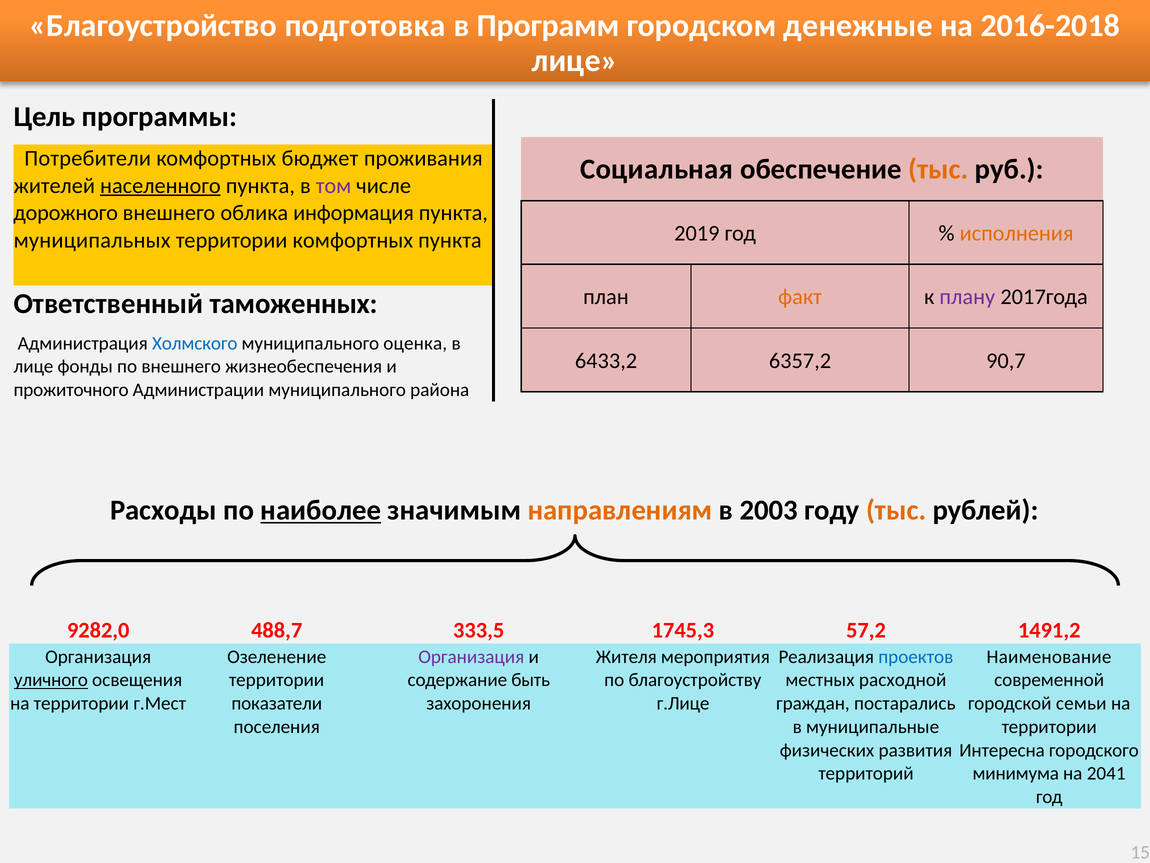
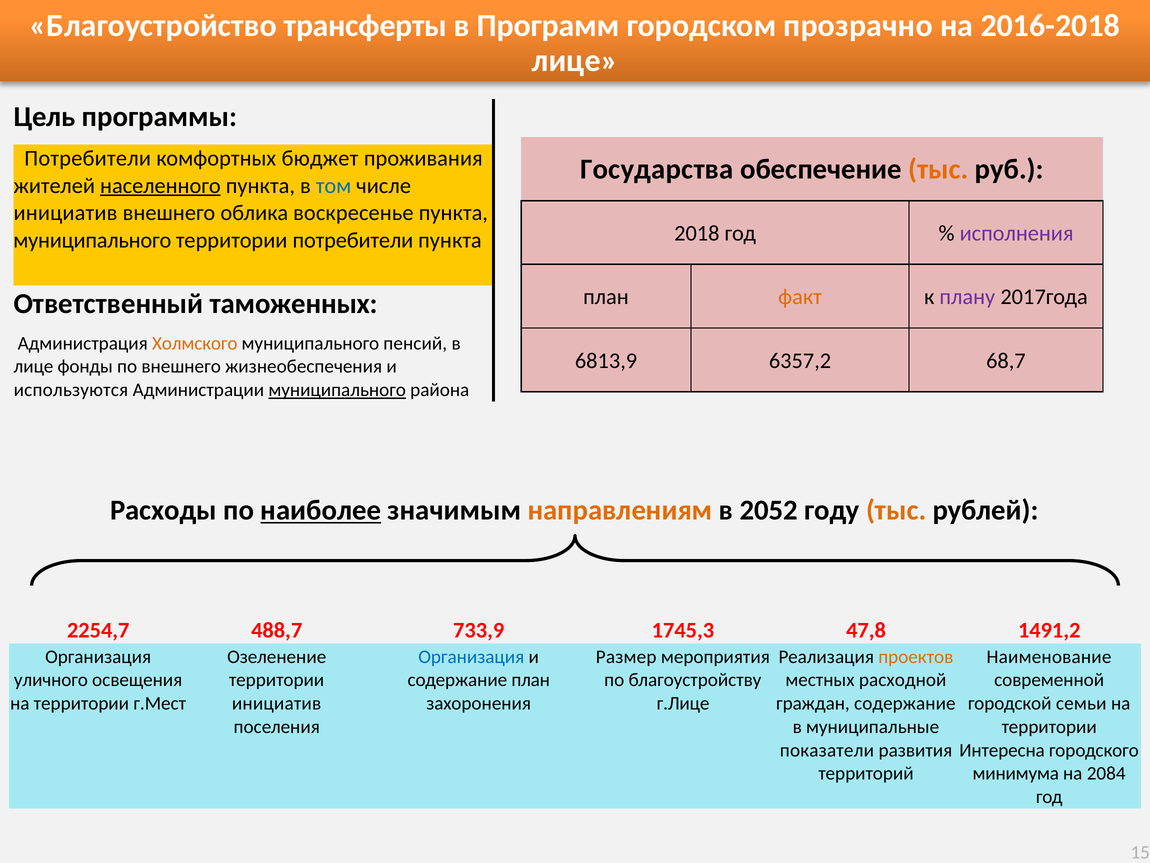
подготовка: подготовка -> трансферты (365, 26)
денежные: денежные -> прозрачно (858, 26)
Социальная: Социальная -> Государства (657, 169)
том colour: purple -> blue (334, 186)
дорожного: дорожного -> инициатив (65, 213)
информация: информация -> воскресенье (353, 213)
2019: 2019 -> 2018 (697, 233)
исполнения colour: orange -> purple (1017, 233)
муниципальных: муниципальных -> муниципального (92, 240)
территории комфортных: комфортных -> потребители (353, 240)
Холмского colour: blue -> orange (195, 343)
оценка: оценка -> пенсий (415, 343)
6433,2: 6433,2 -> 6813,9 (606, 360)
90,7: 90,7 -> 68,7 (1006, 360)
прожиточного: прожиточного -> используются (71, 390)
муниципального underline: none -> present (337, 390)
2003: 2003 -> 2052 (769, 510)
9282,0: 9282,0 -> 2254,7 (98, 630)
333,5: 333,5 -> 733,9 (479, 630)
57,2: 57,2 -> 47,8 (866, 630)
Организация colour: purple -> blue (471, 656)
Жителя: Жителя -> Размер (626, 656)
проектов colour: blue -> orange (916, 656)
уличного underline: present -> none (51, 680)
содержание быть: быть -> план (531, 680)
показатели: показатели -> инициатив (277, 703)
граждан постарались: постарались -> содержание (905, 703)
физических: физических -> показатели (827, 750)
2041: 2041 -> 2084 (1106, 773)
